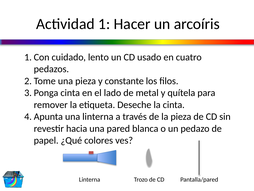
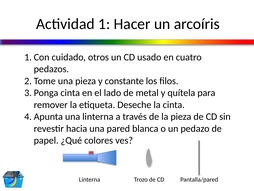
lento: lento -> otros (98, 57)
